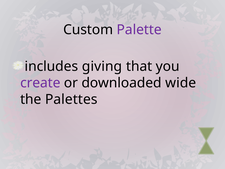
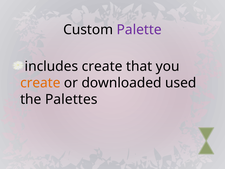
includes giving: giving -> create (102, 66)
create colour: purple -> orange (40, 83)
wide: wide -> used (181, 83)
